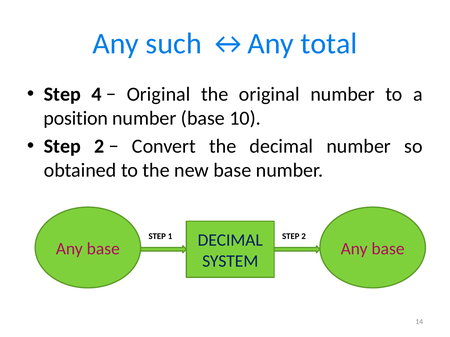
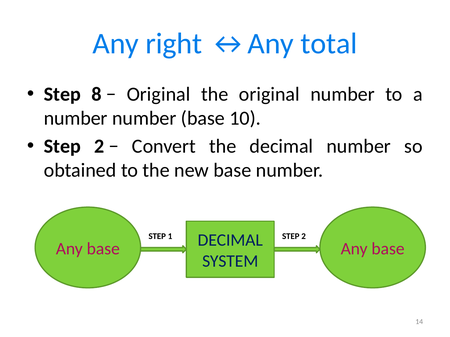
such: such -> right (174, 44)
4: 4 -> 8 (96, 94)
position: position -> number (76, 118)
